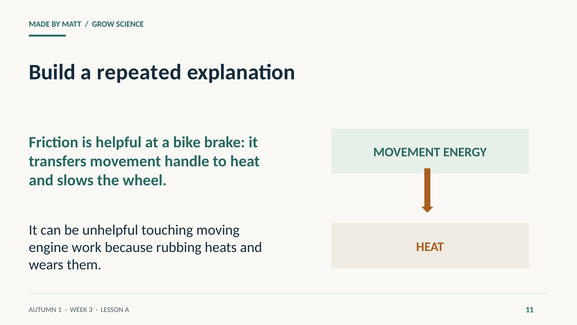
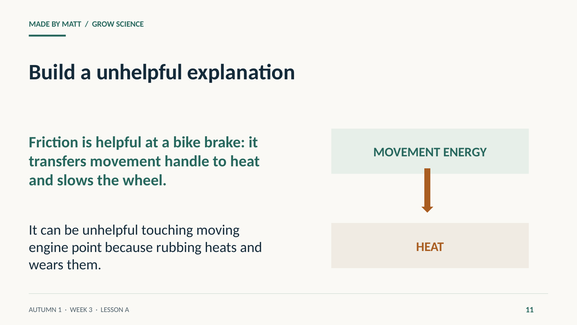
a repeated: repeated -> unhelpful (139, 72)
work: work -> point (87, 247)
